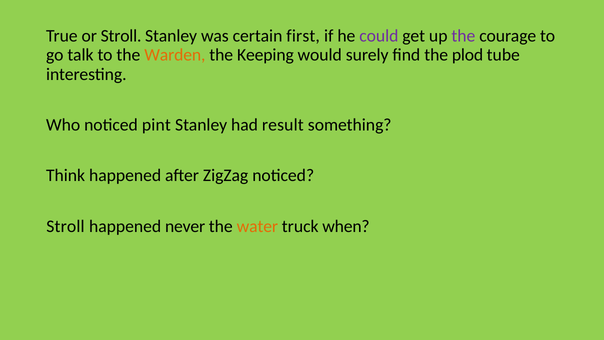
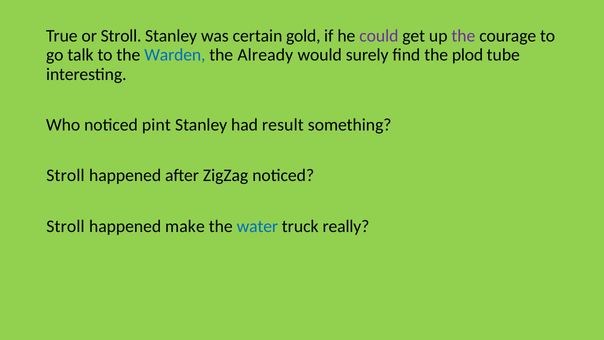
first: first -> gold (303, 36)
Warden colour: orange -> blue (175, 55)
Keeping: Keeping -> Already (265, 55)
Think: Think -> Stroll (65, 175)
never: never -> make (185, 226)
water colour: orange -> blue (257, 226)
when: when -> really (346, 226)
